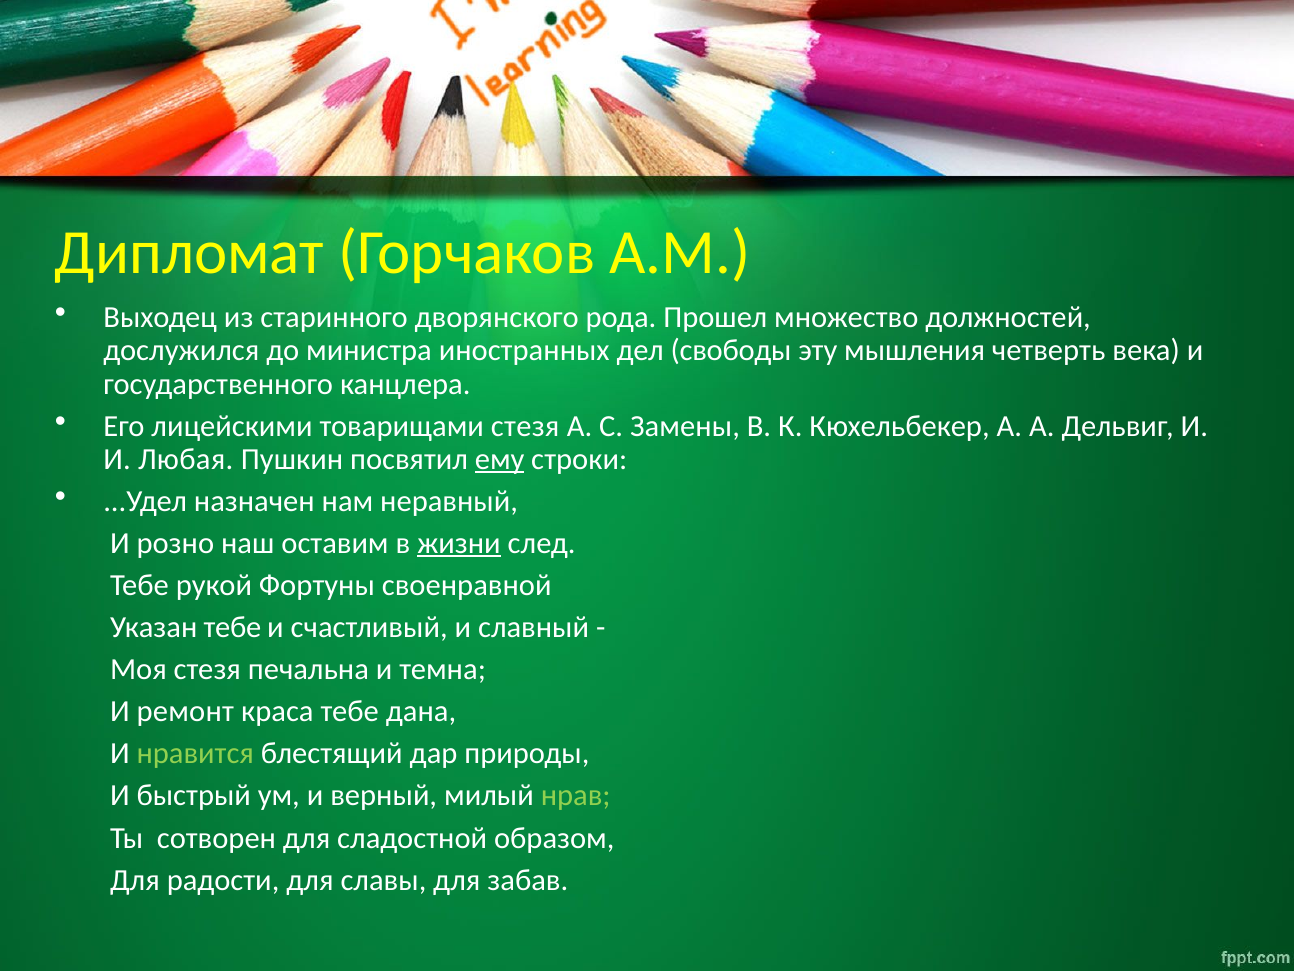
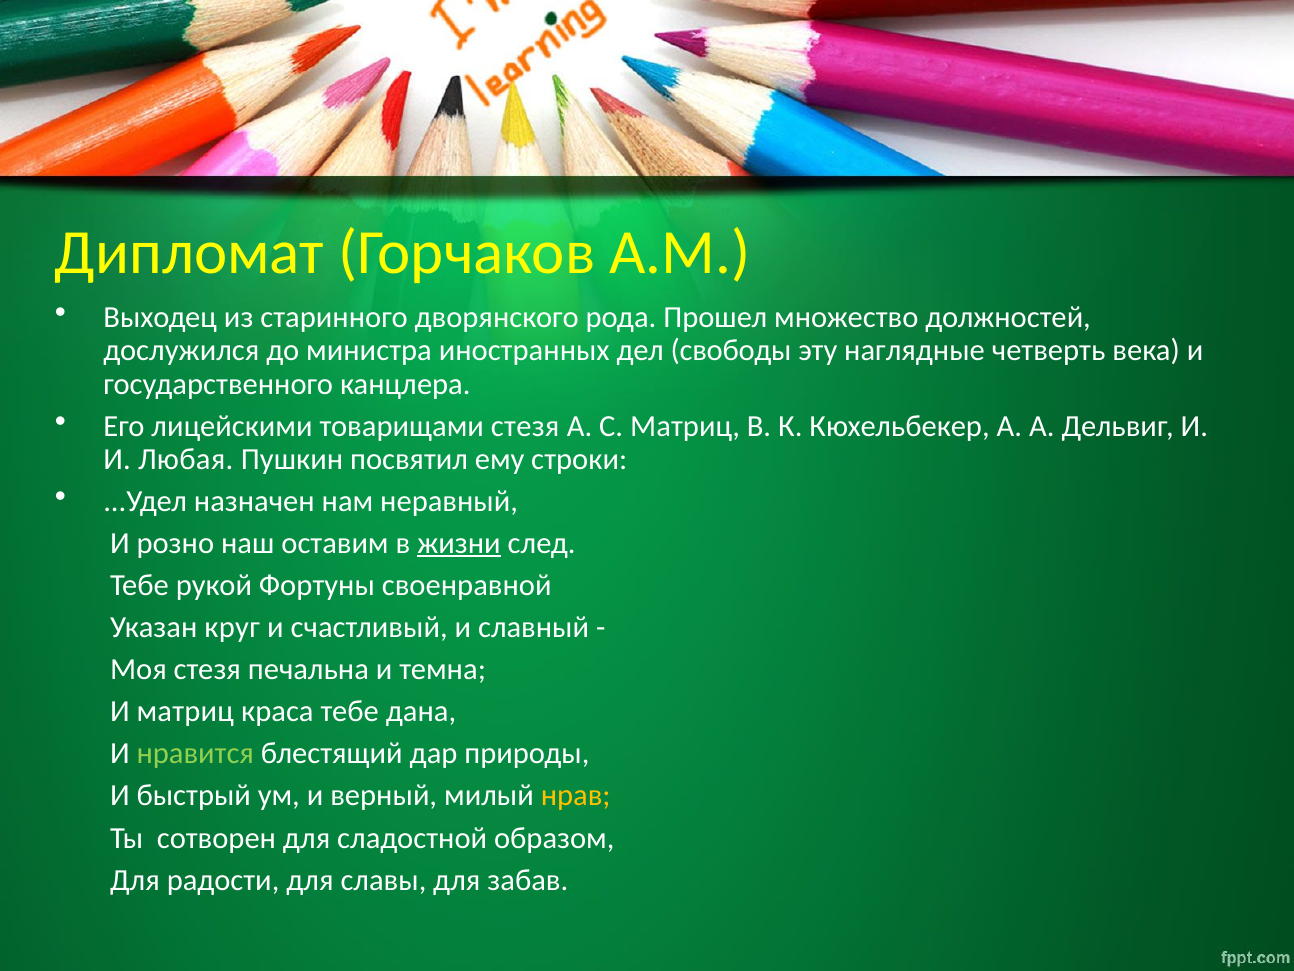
мышления: мышления -> наглядные (915, 351)
С Замены: Замены -> Матриц (685, 426)
ему underline: present -> none (500, 459)
Указан тебе: тебе -> круг (232, 627)
И ремонт: ремонт -> матриц (185, 711)
нрав colour: light green -> yellow (576, 795)
